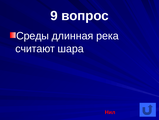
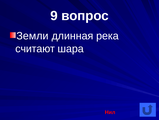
Среды: Среды -> Земли (32, 36)
